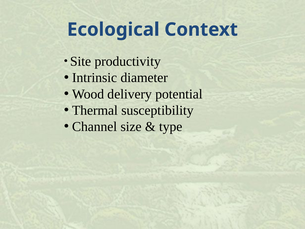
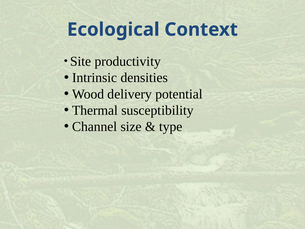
diameter: diameter -> densities (144, 78)
